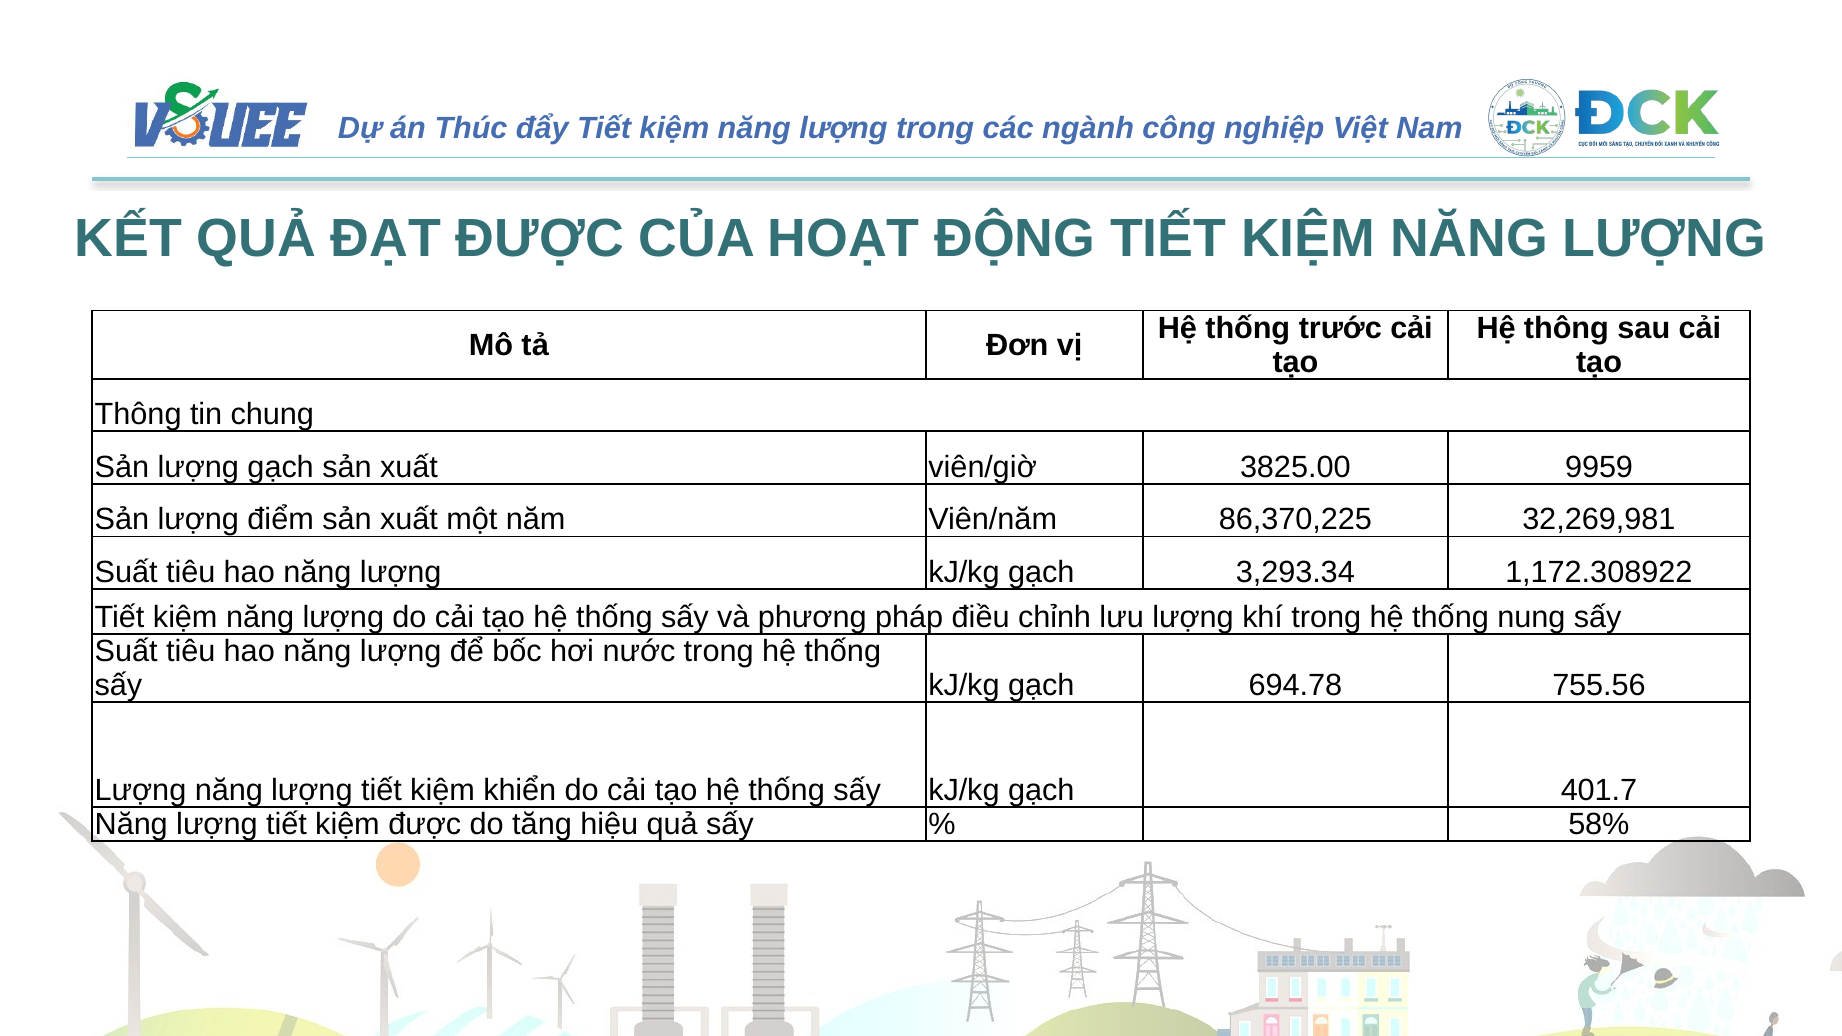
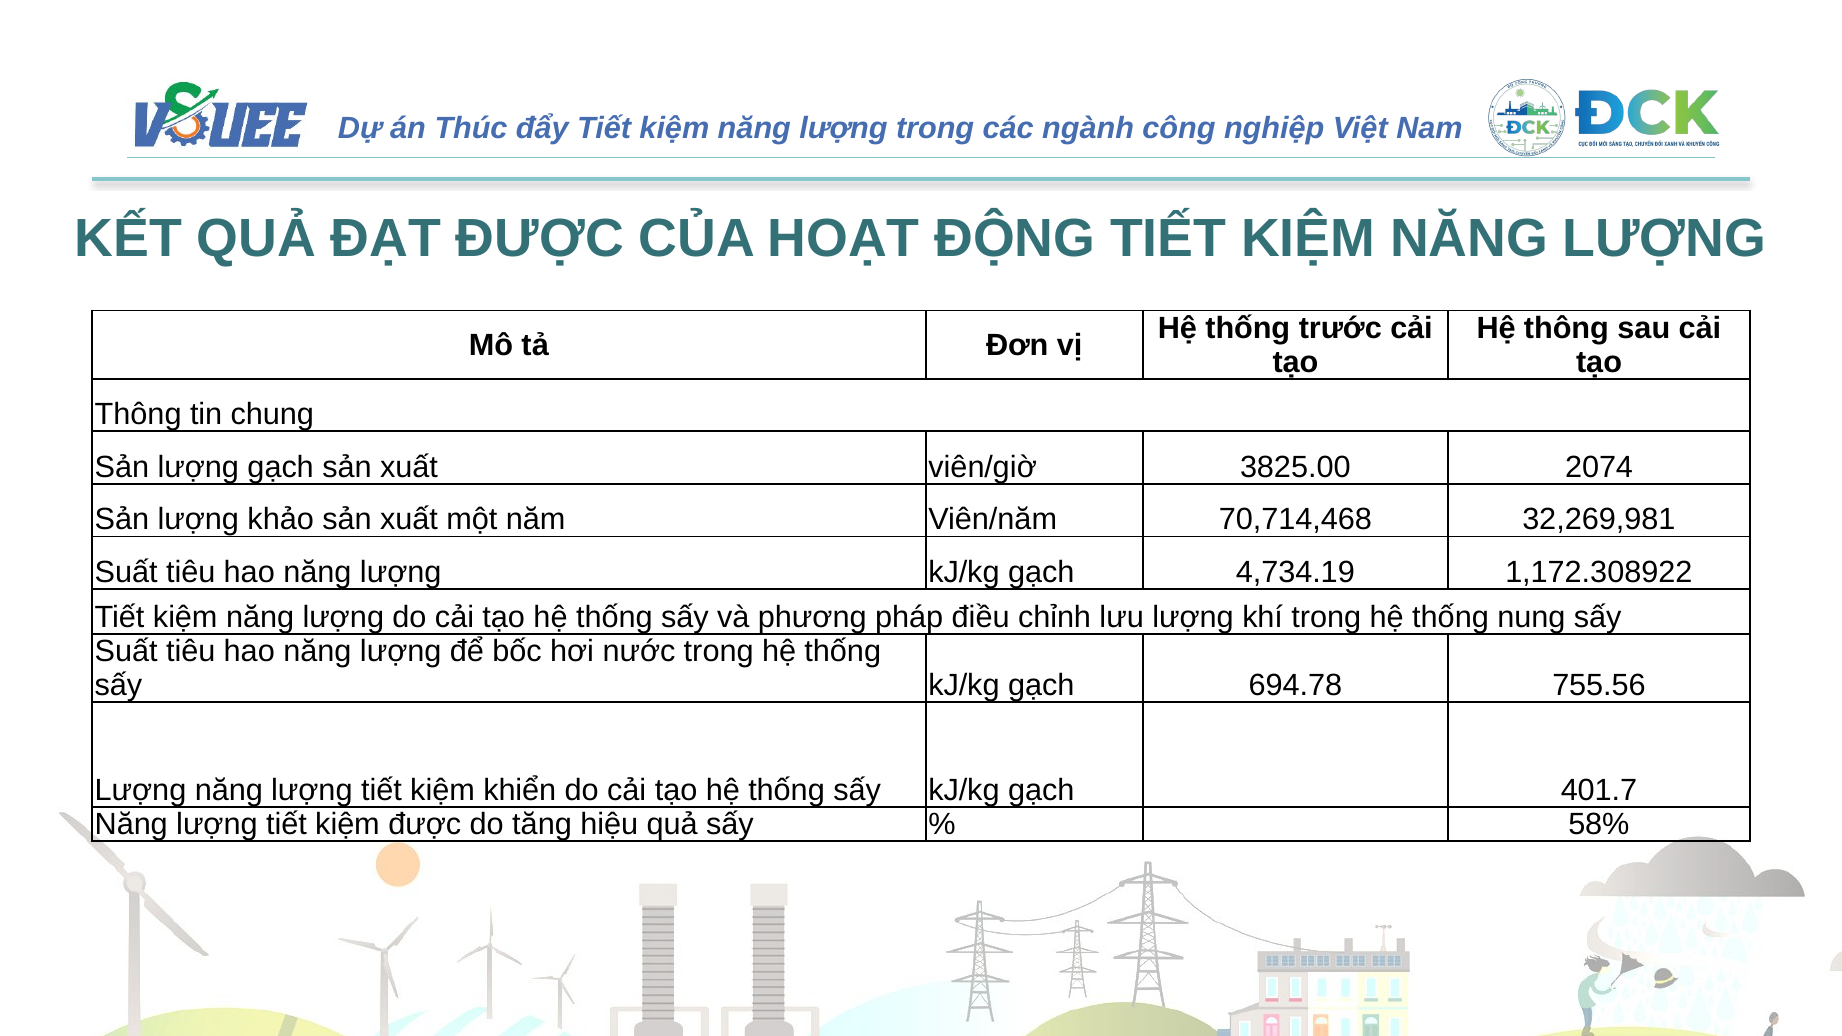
9959: 9959 -> 2074 (1599, 467)
điểm: điểm -> khảo (281, 520)
86,370,225: 86,370,225 -> 70,714,468 (1295, 520)
3,293.34: 3,293.34 -> 4,734.19 (1295, 572)
